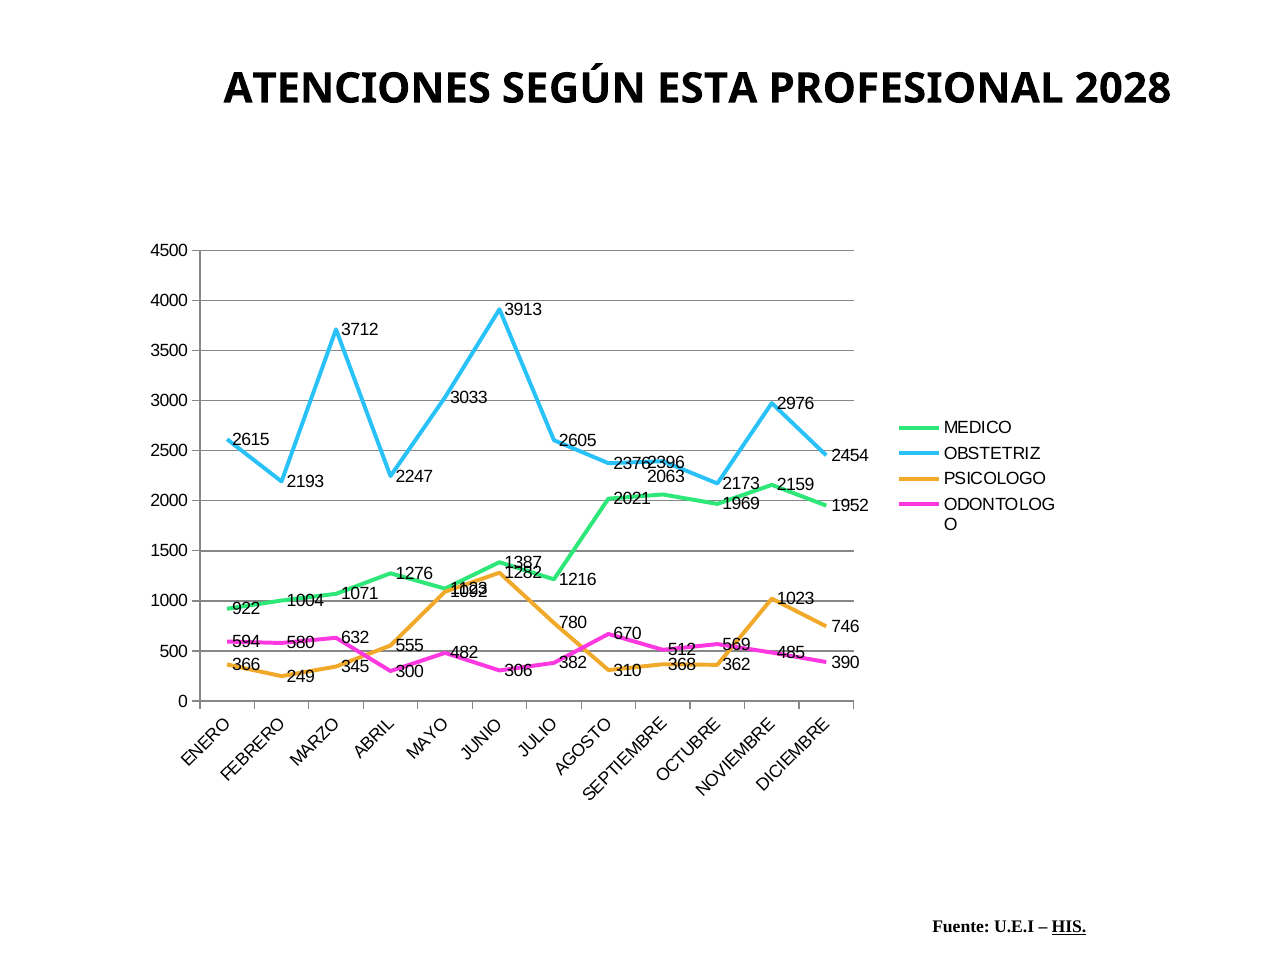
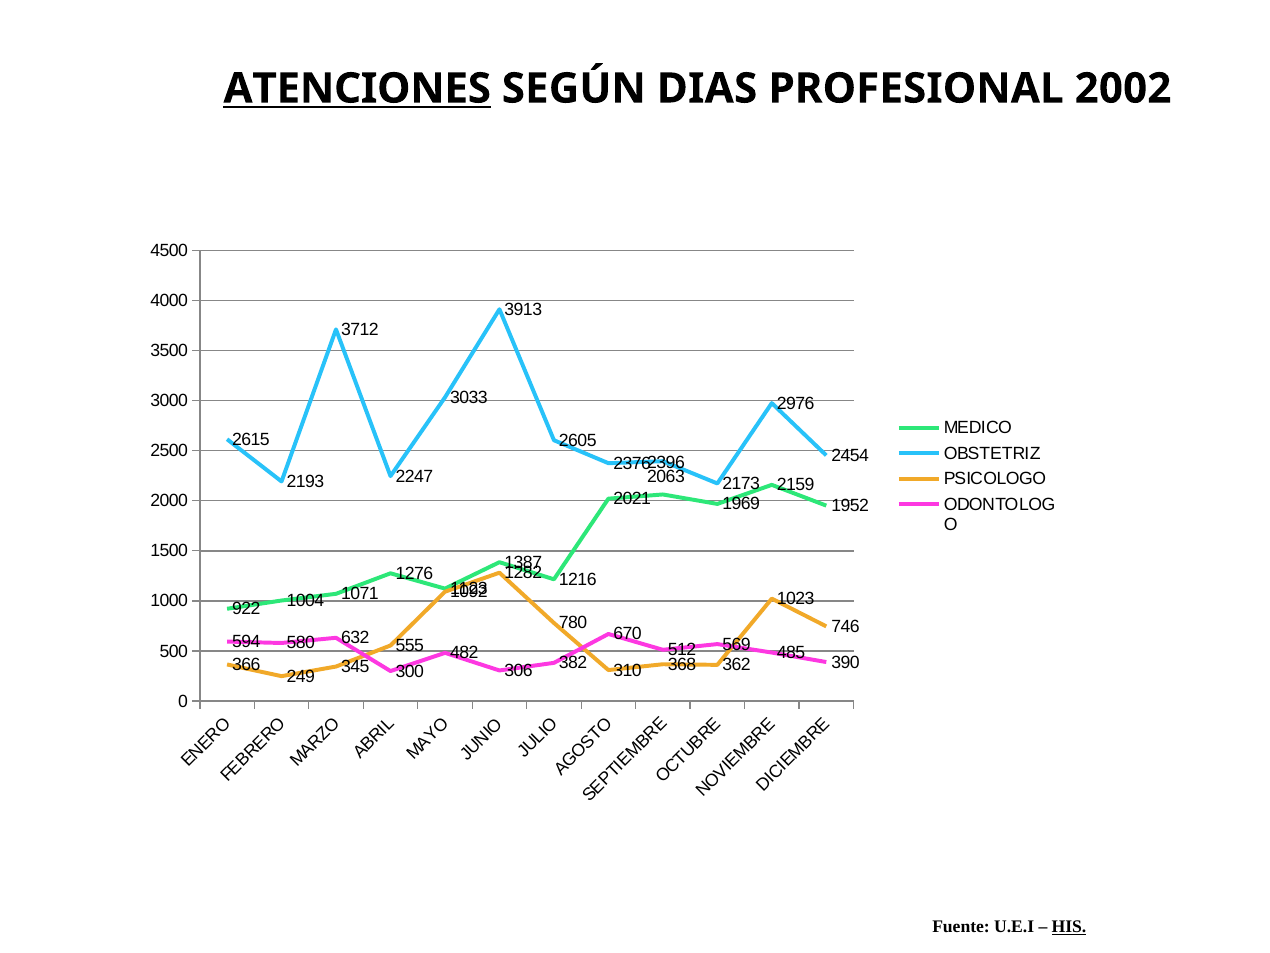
ATENCIONES underline: none -> present (357, 89)
ESTA: ESTA -> DIAS (707, 89)
2028: 2028 -> 2002 (1123, 89)
